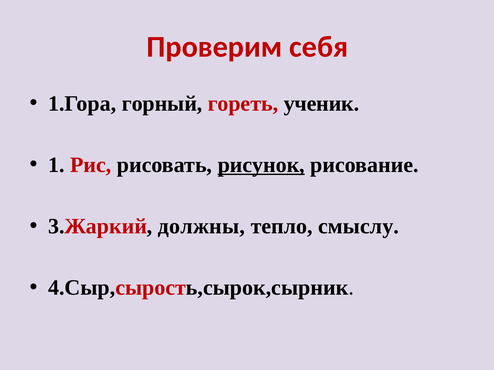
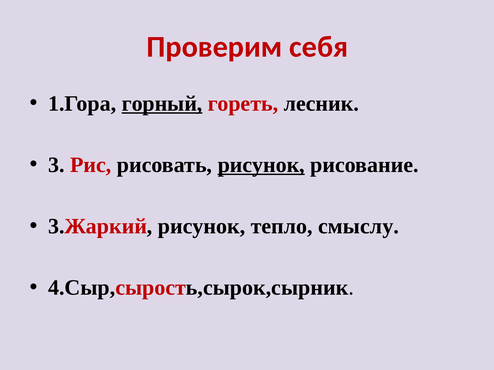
горный underline: none -> present (162, 104)
ученик: ученик -> лесник (321, 104)
1: 1 -> 3 (56, 165)
3.Жаркий должны: должны -> рисунок (202, 227)
